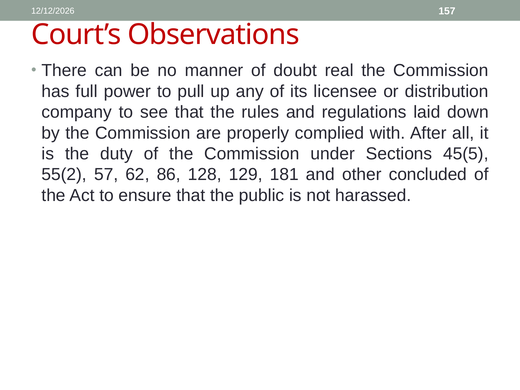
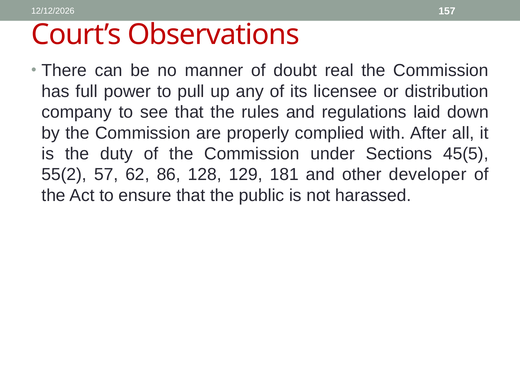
concluded: concluded -> developer (428, 175)
